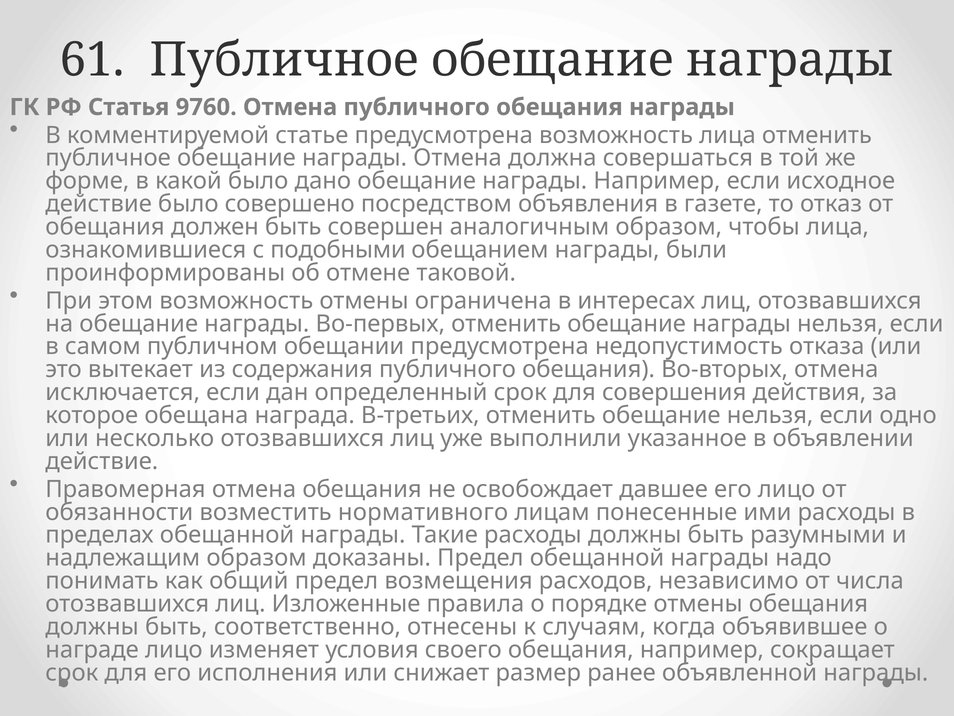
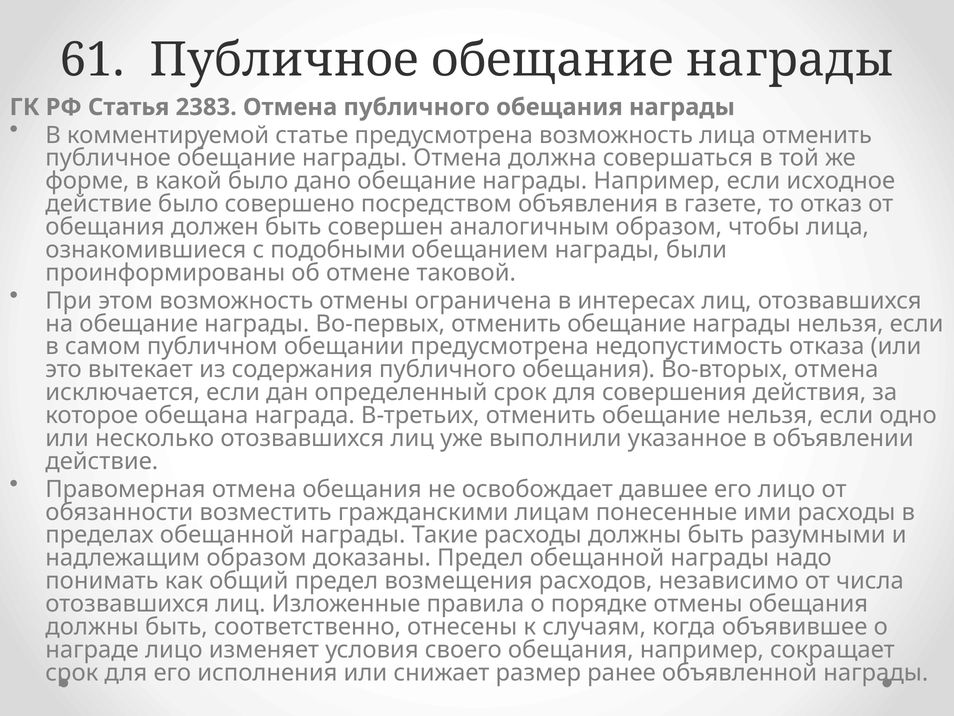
9760: 9760 -> 2383 (206, 107)
нормативного: нормативного -> гражданскими (423, 512)
